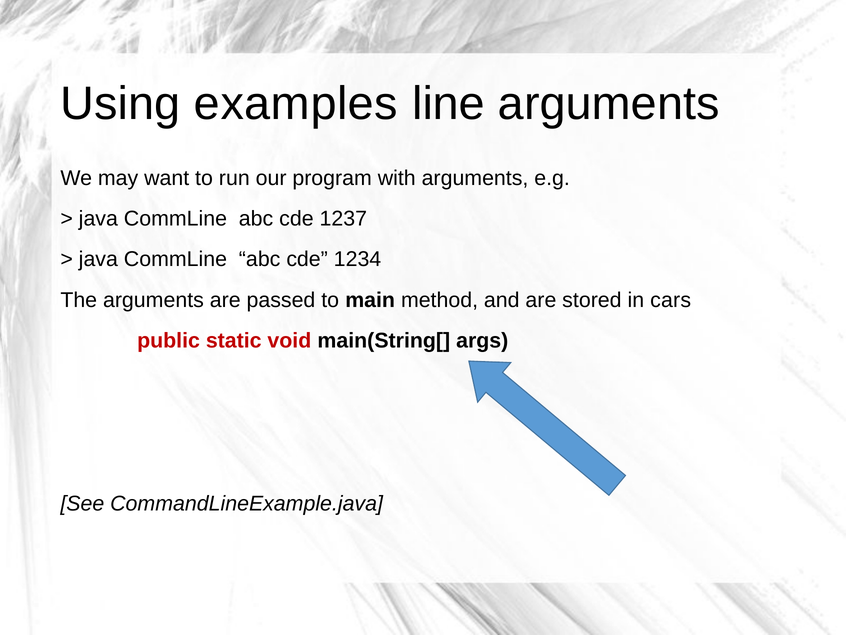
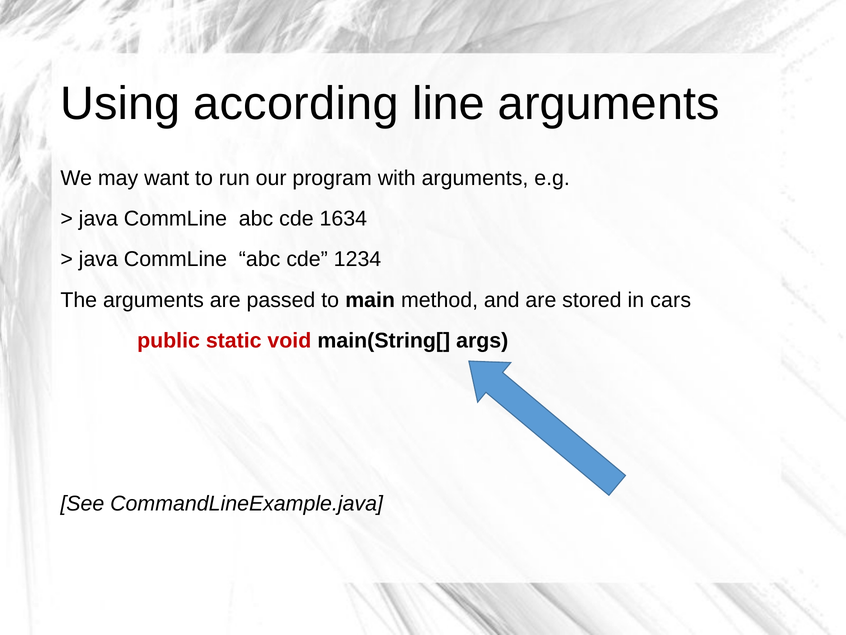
examples: examples -> according (296, 104)
1237: 1237 -> 1634 (343, 219)
